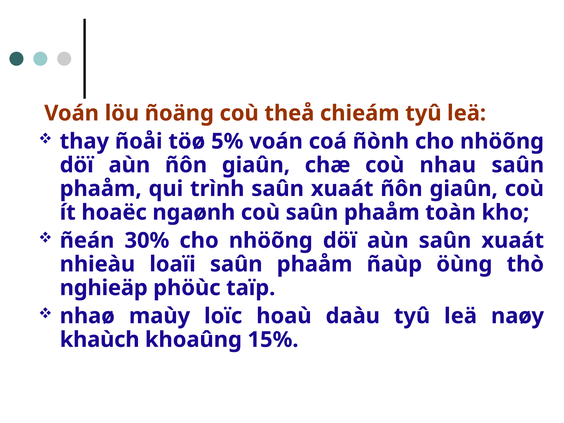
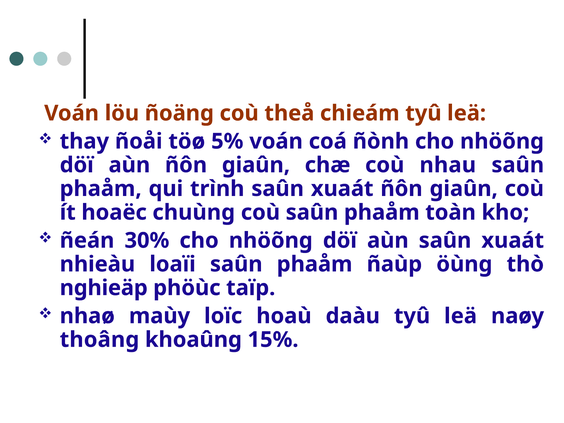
ngaønh: ngaønh -> chuùng (194, 212)
khaùch: khaùch -> thoâng (99, 340)
